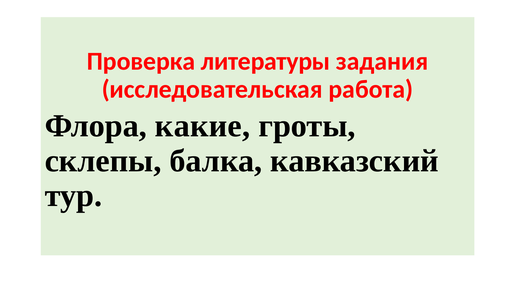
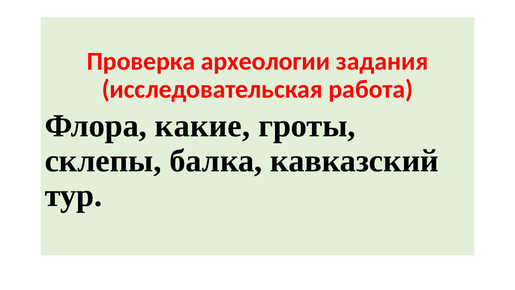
литературы: литературы -> археологии (265, 61)
